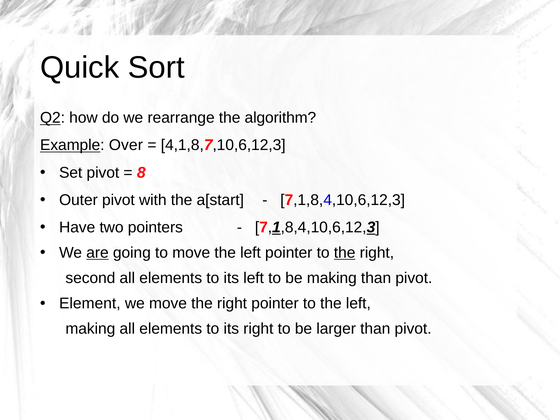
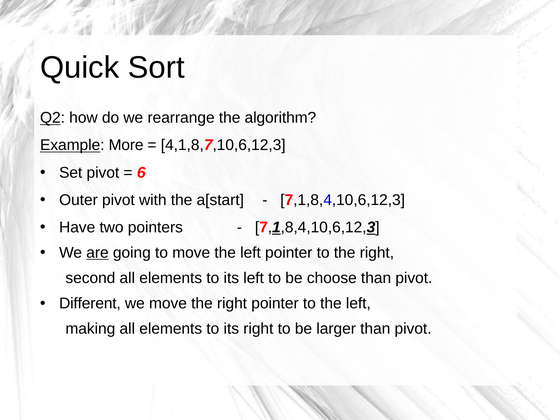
Over: Over -> More (126, 145)
8: 8 -> 6 (141, 173)
the underline: present -> none (345, 253)
be making: making -> choose (332, 278)
Element: Element -> Different (90, 303)
